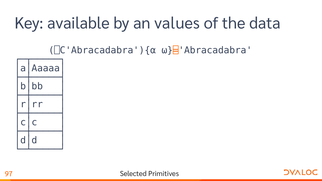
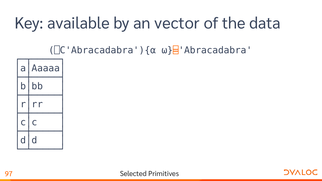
values: values -> vector (177, 23)
